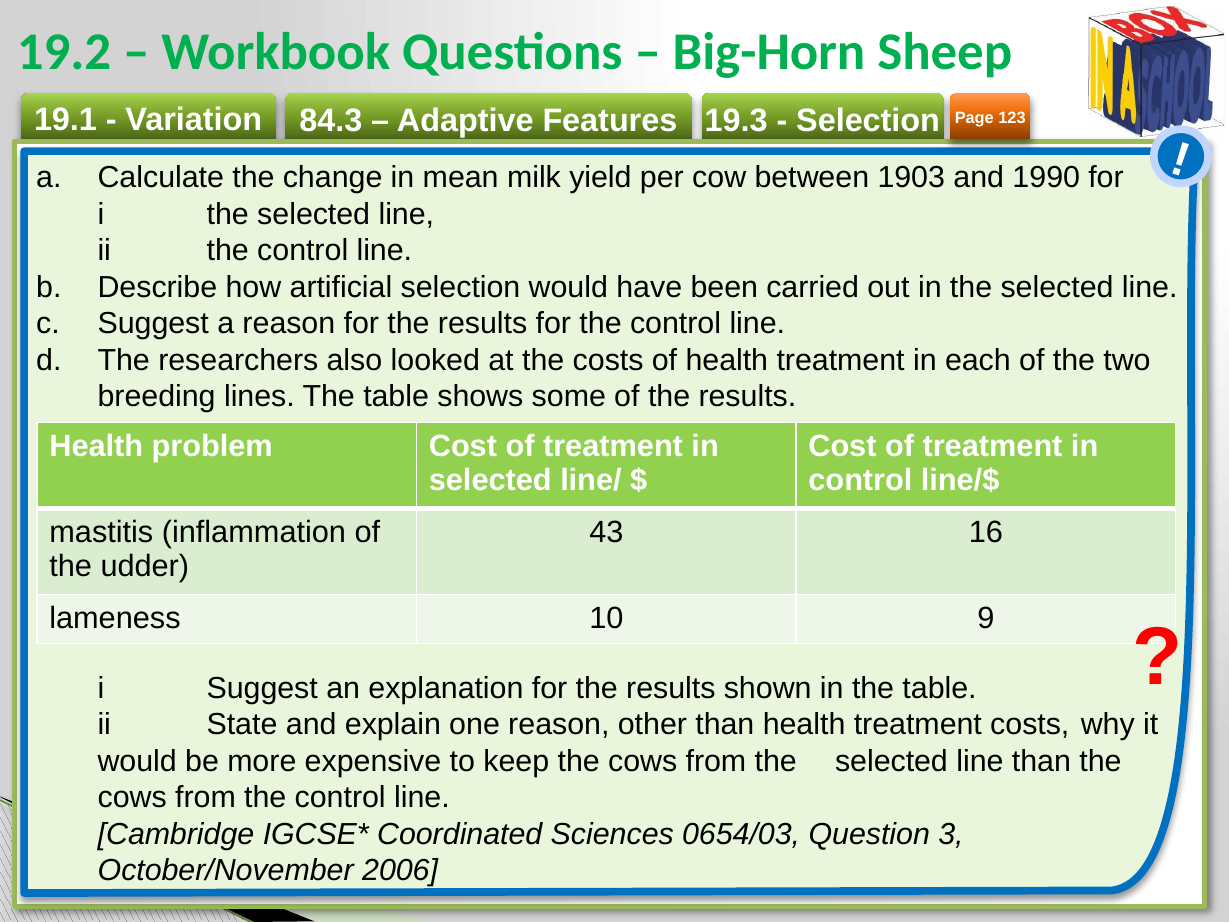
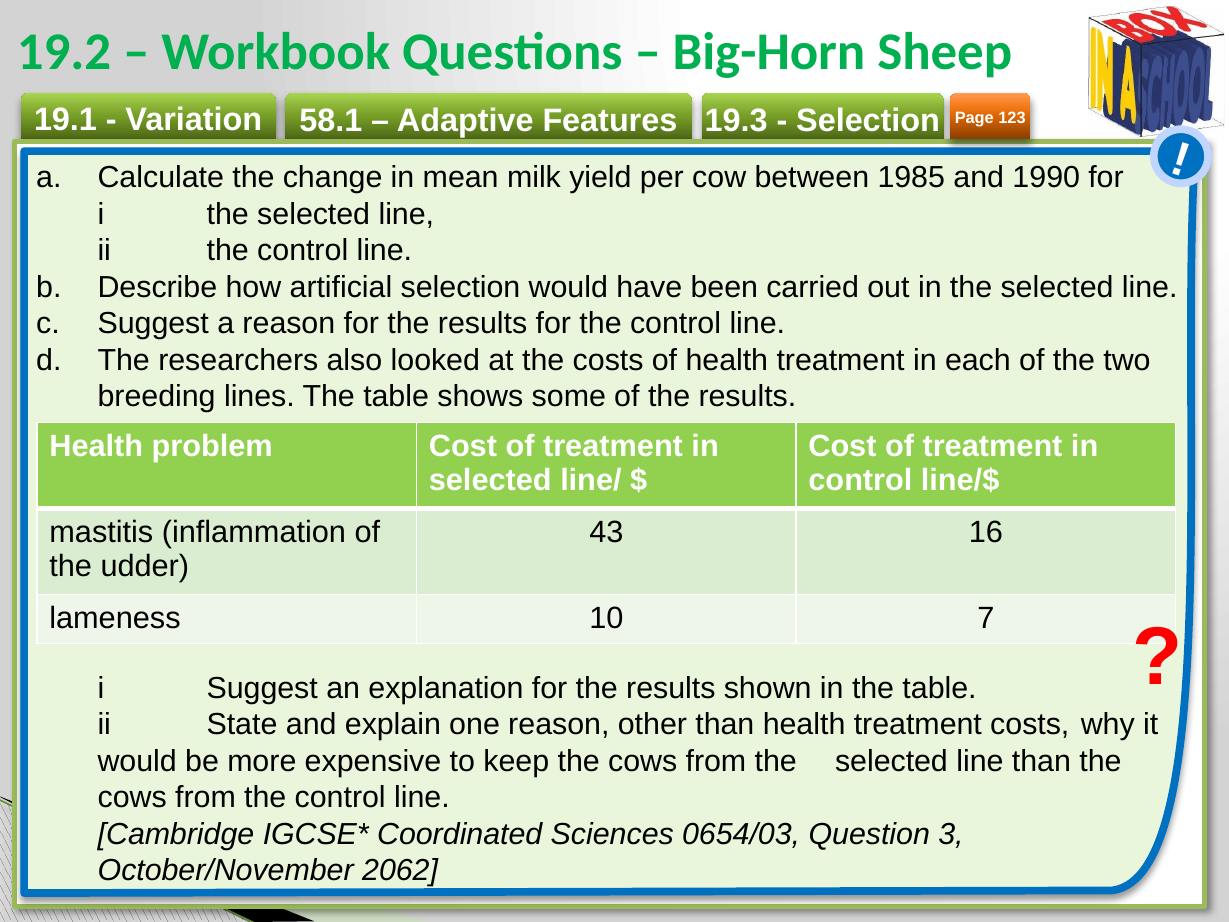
84.3: 84.3 -> 58.1 (331, 120)
1903: 1903 -> 1985 (911, 178)
9: 9 -> 7 (986, 618)
2006: 2006 -> 2062 (400, 871)
